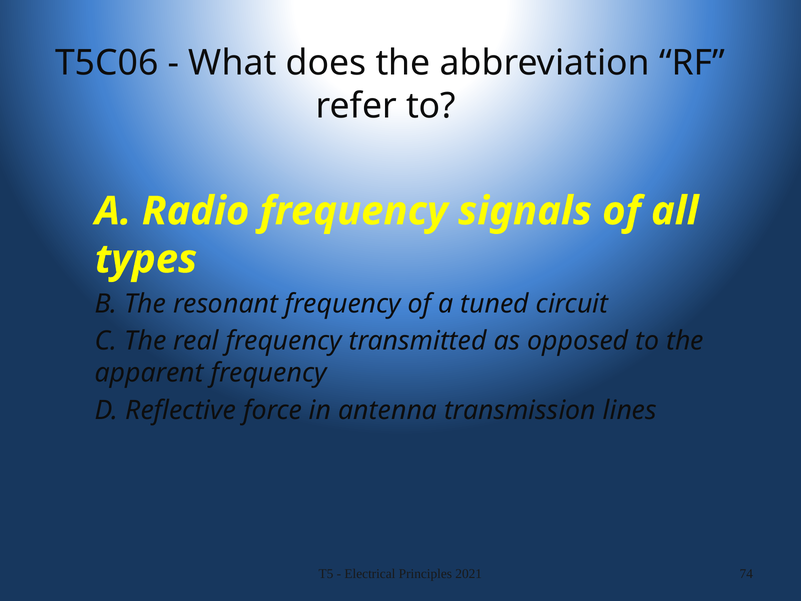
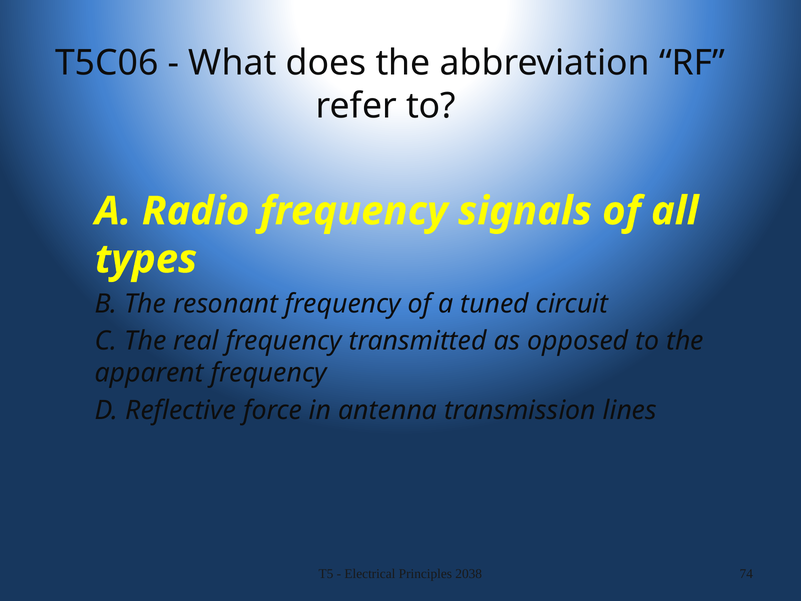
2021: 2021 -> 2038 (469, 574)
